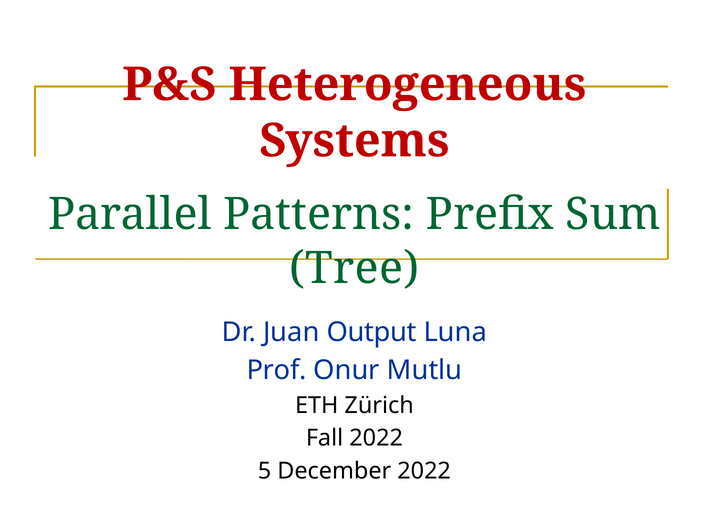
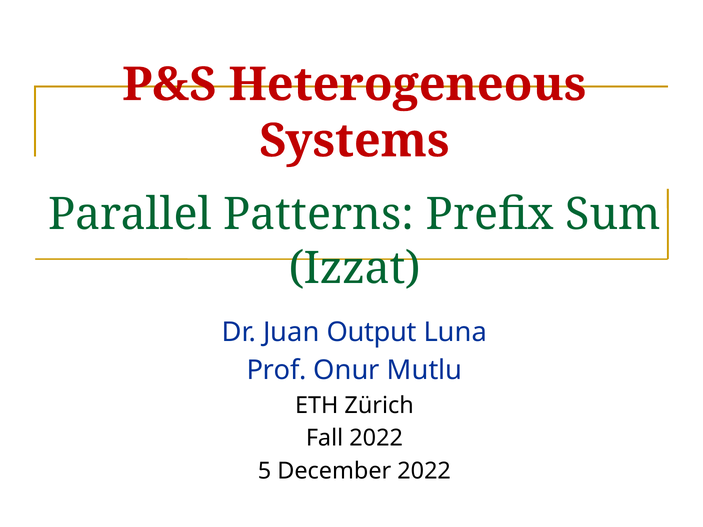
Tree: Tree -> Izzat (355, 269)
